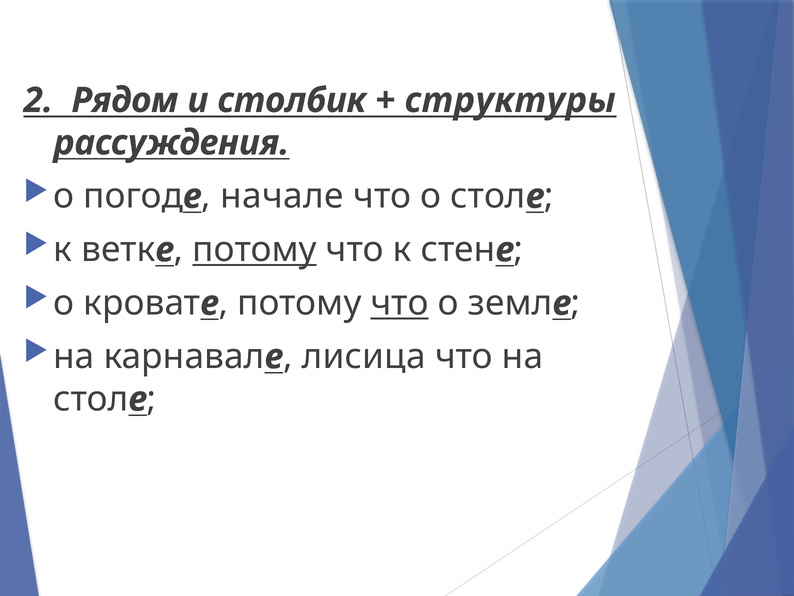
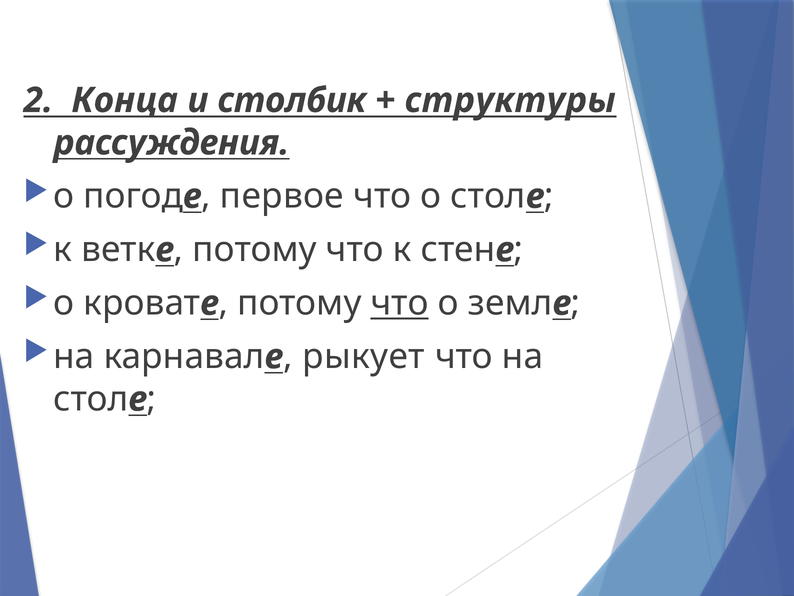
Рядом: Рядом -> Конца (125, 100)
начале: начале -> первое (282, 196)
потому underline: present -> none (255, 250)
лисица: лисица -> рыкует (364, 356)
